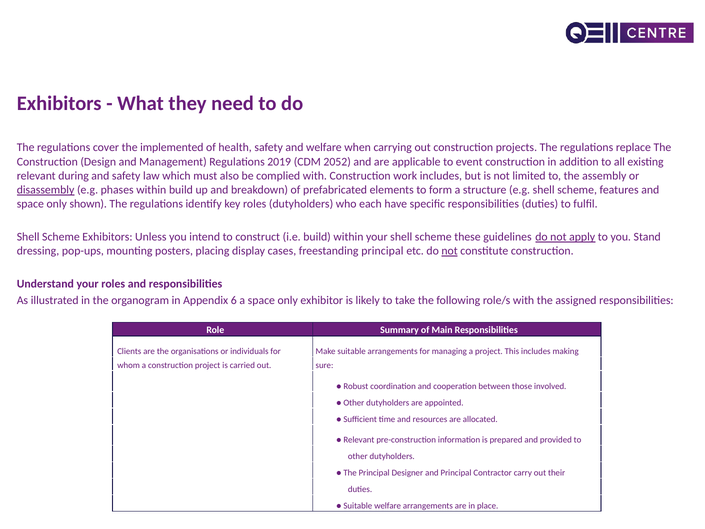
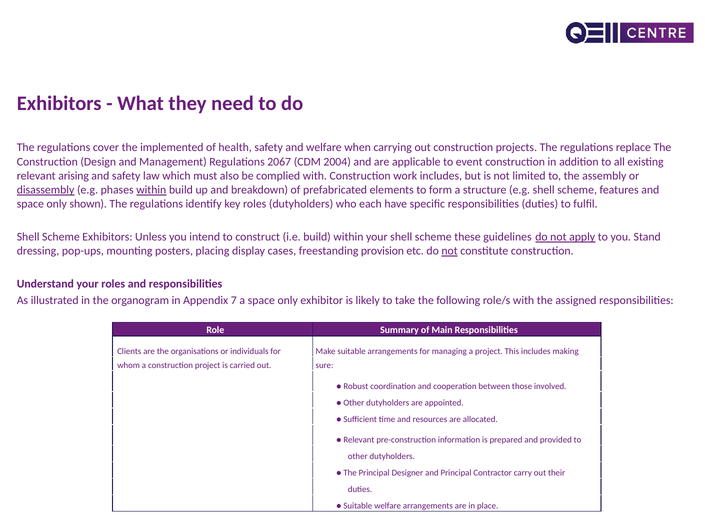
2019: 2019 -> 2067 (279, 162)
2052: 2052 -> 2004 (337, 162)
during: during -> arising (74, 176)
within underline: none -> present (151, 190)
freestanding principal: principal -> provision (382, 251)
6: 6 -> 7 (234, 300)
